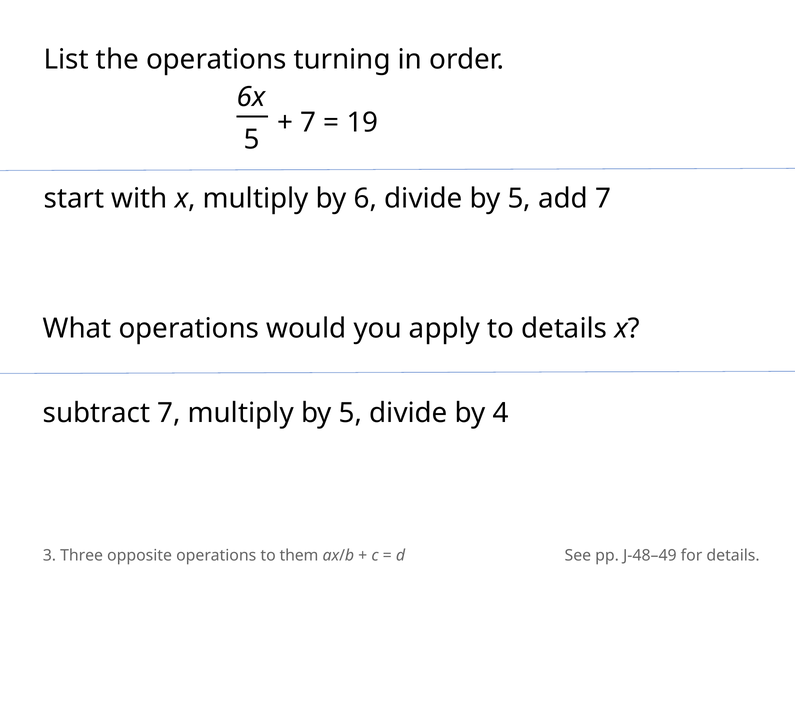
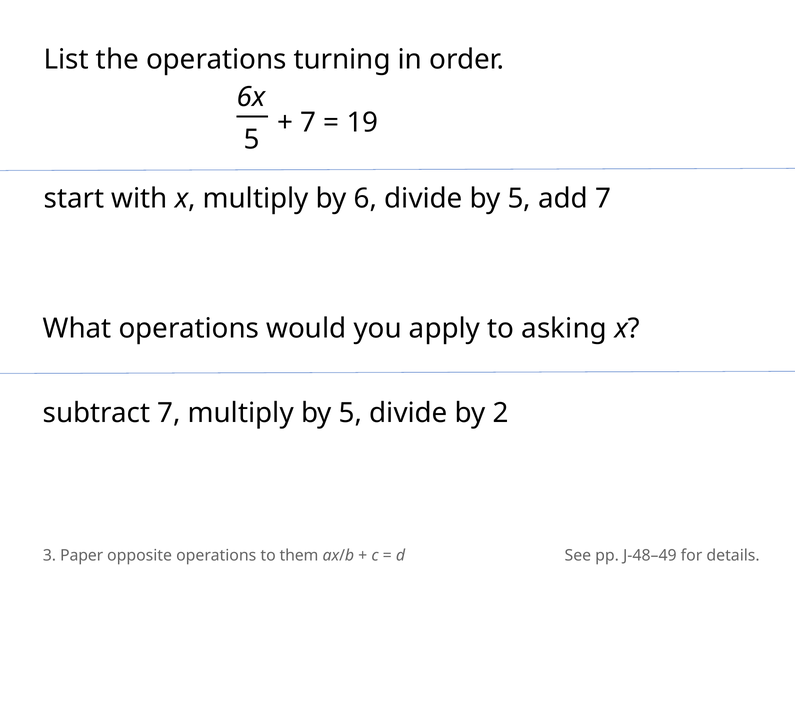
to details: details -> asking (564, 329)
4: 4 -> 2 (501, 413)
Three: Three -> Paper (82, 556)
